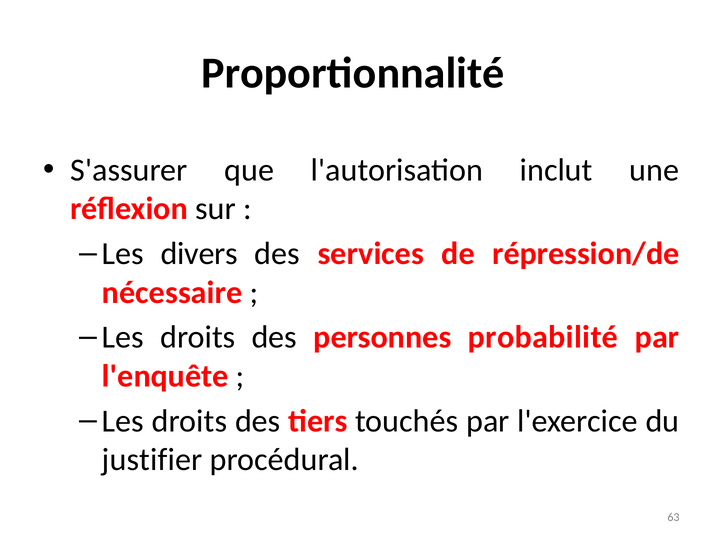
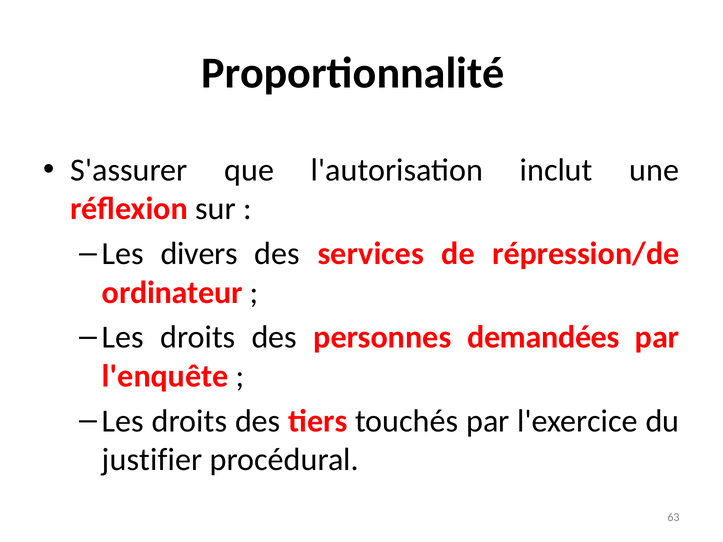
nécessaire: nécessaire -> ordinateur (172, 293)
probabilité: probabilité -> demandées (543, 338)
